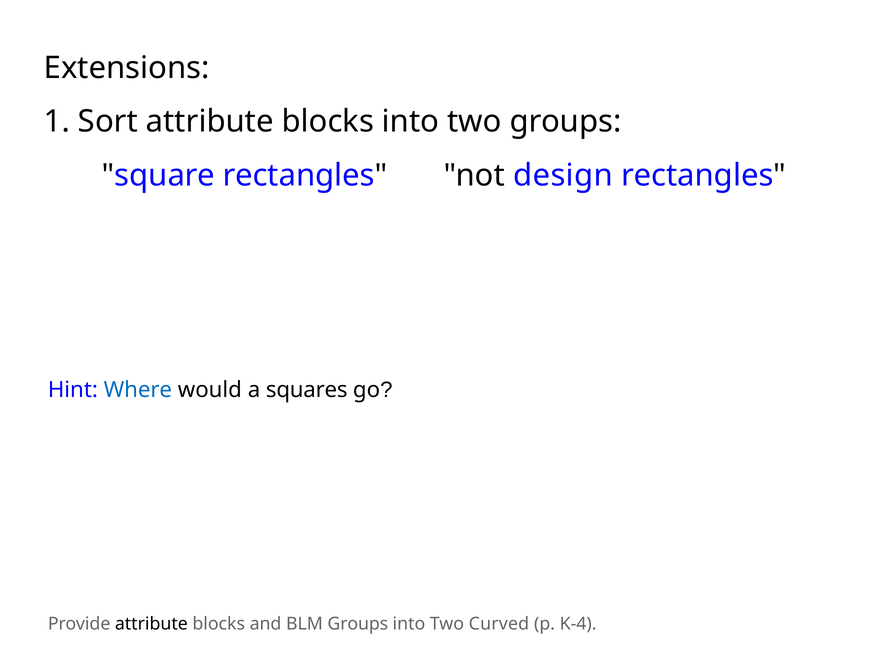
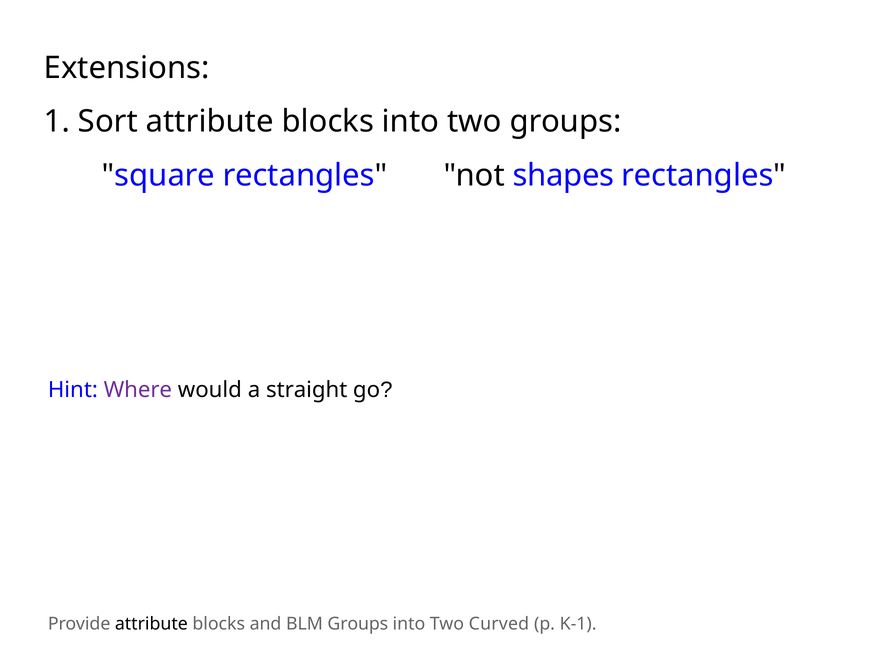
design: design -> shapes (563, 175)
Where colour: blue -> purple (138, 390)
squares: squares -> straight (307, 390)
K-4: K-4 -> K-1 (578, 624)
